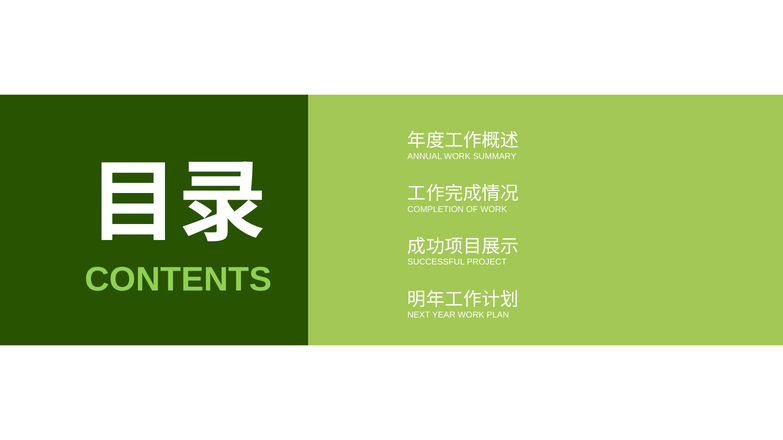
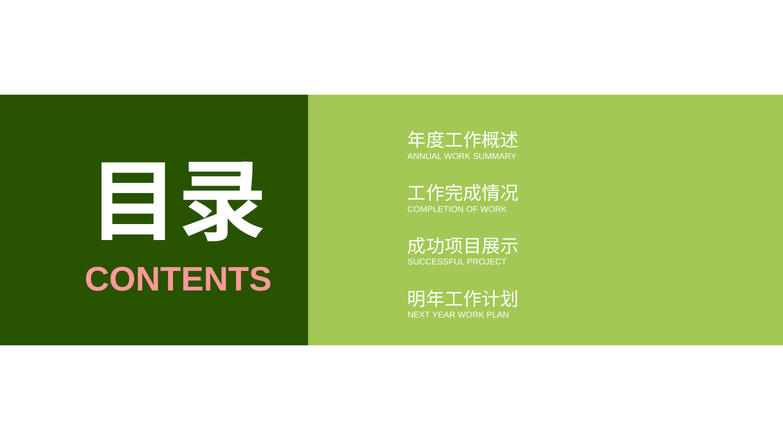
CONTENTS colour: light green -> pink (178, 280)
